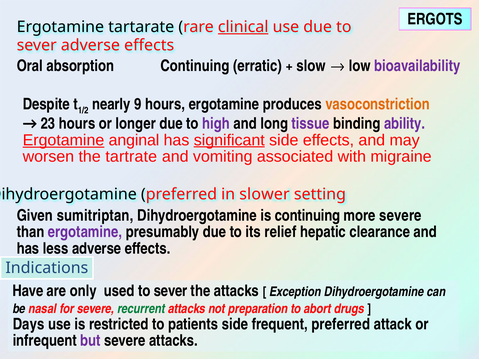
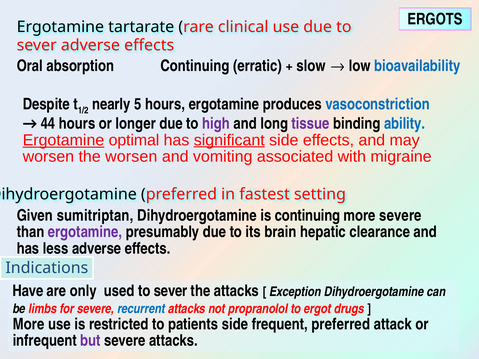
clinical underline: present -> none (243, 27)
bioavailability colour: purple -> blue (417, 66)
9: 9 -> 5 (138, 104)
vasoconstriction colour: orange -> blue (378, 104)
23: 23 -> 44 (48, 124)
ability colour: purple -> blue (405, 124)
anginal: anginal -> optimal (134, 140)
the tartrate: tartrate -> worsen (131, 157)
slower: slower -> fastest (265, 194)
relief: relief -> brain (280, 232)
nasal: nasal -> limbs (43, 309)
recurrent colour: green -> blue (141, 309)
preparation: preparation -> propranolol (258, 309)
abort: abort -> ergot (318, 309)
Days: Days -> More (29, 324)
